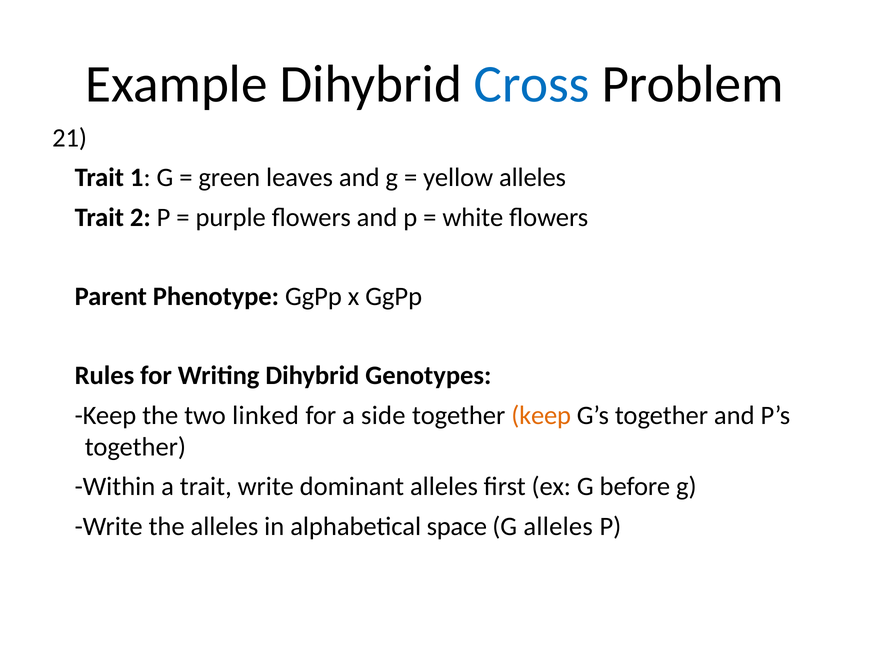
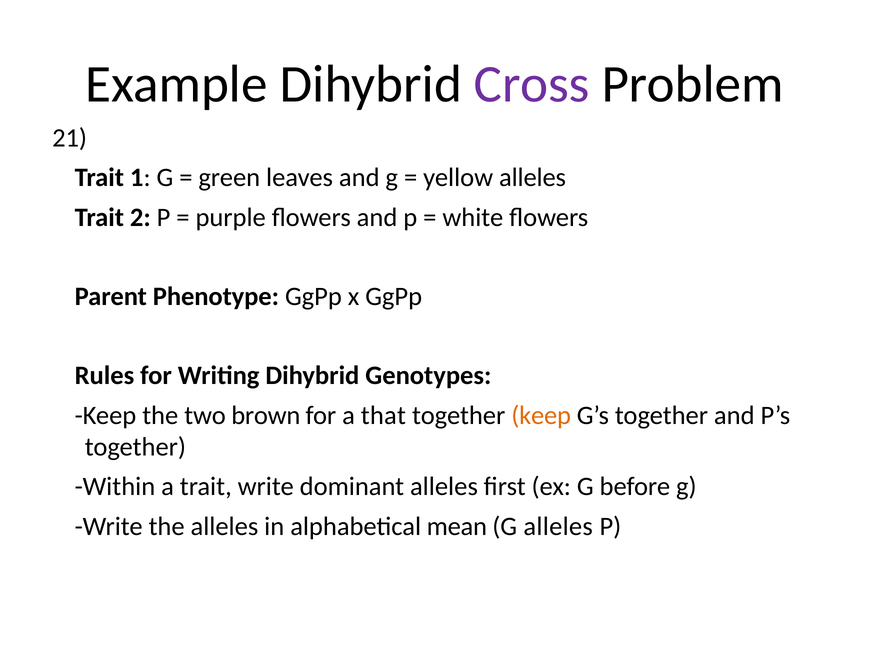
Cross colour: blue -> purple (532, 84)
linked: linked -> brown (266, 416)
side: side -> that (383, 416)
space: space -> mean (457, 527)
